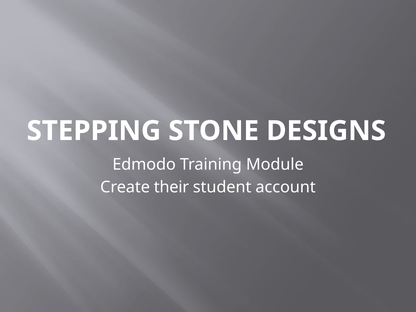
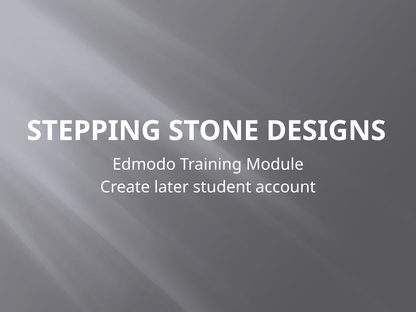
their: their -> later (171, 187)
